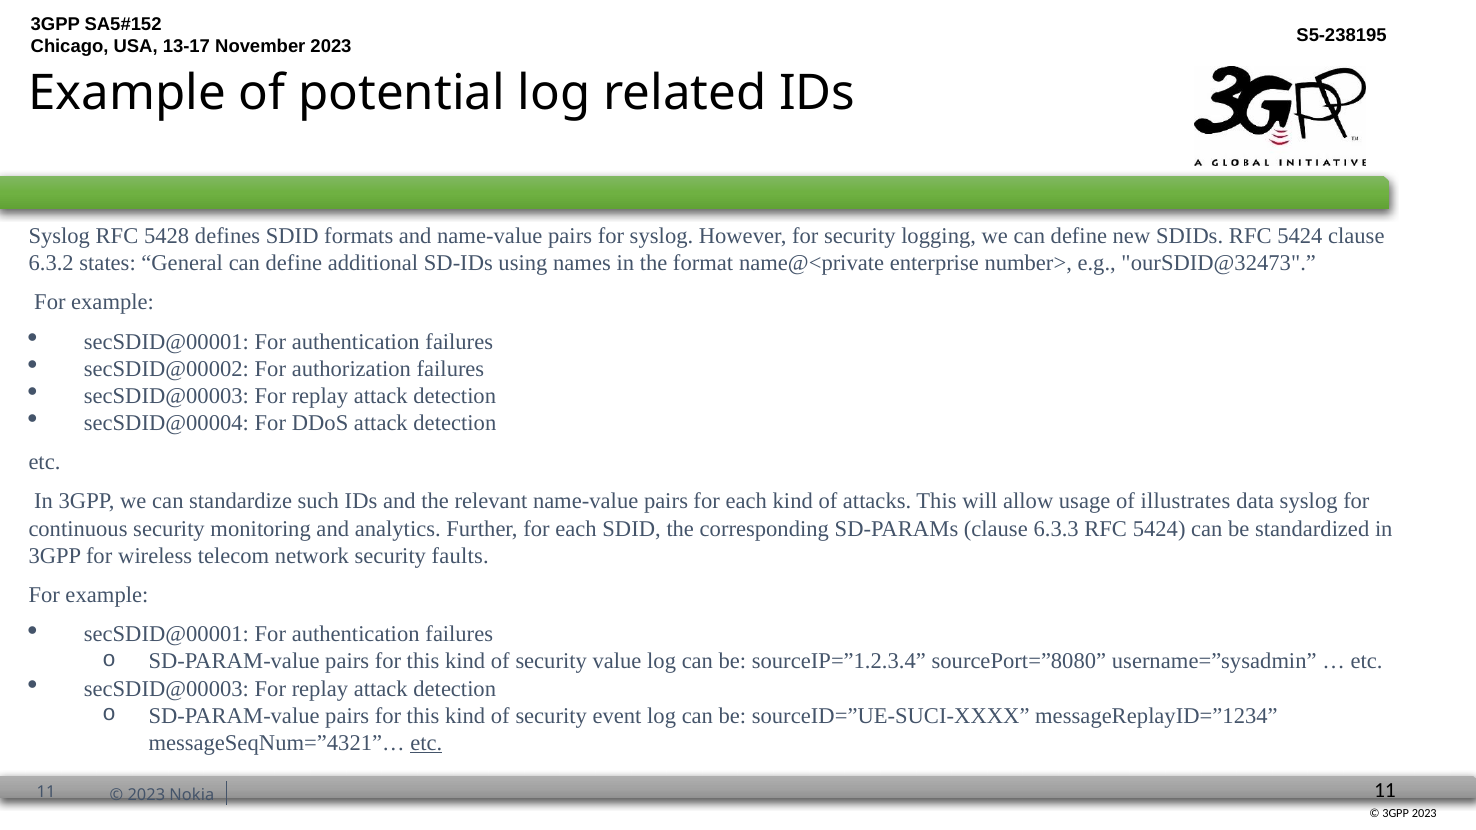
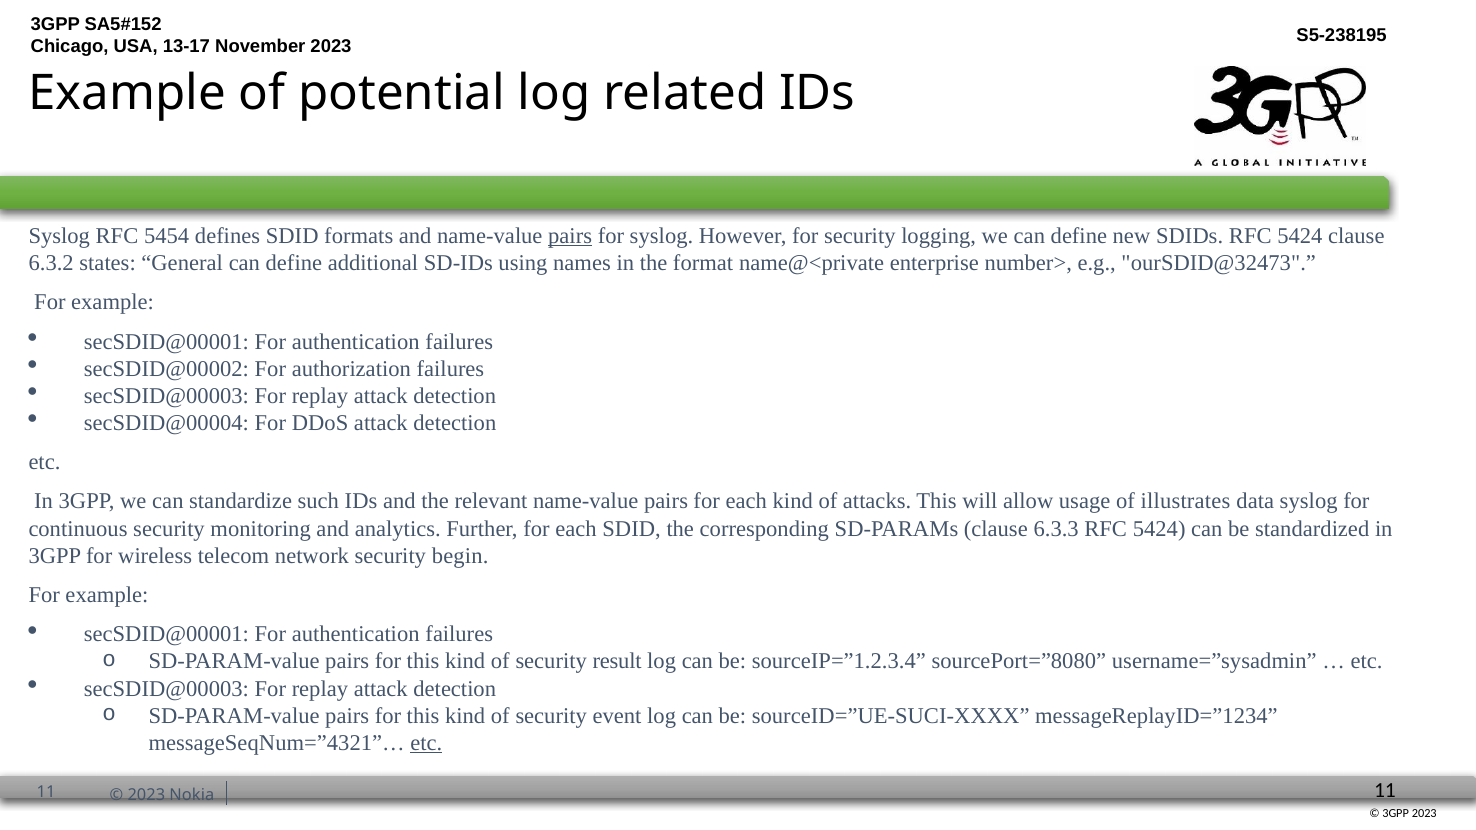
5428: 5428 -> 5454 (167, 236)
pairs underline: none -> present (570, 236)
faults: faults -> begin (460, 556)
value: value -> result (617, 662)
